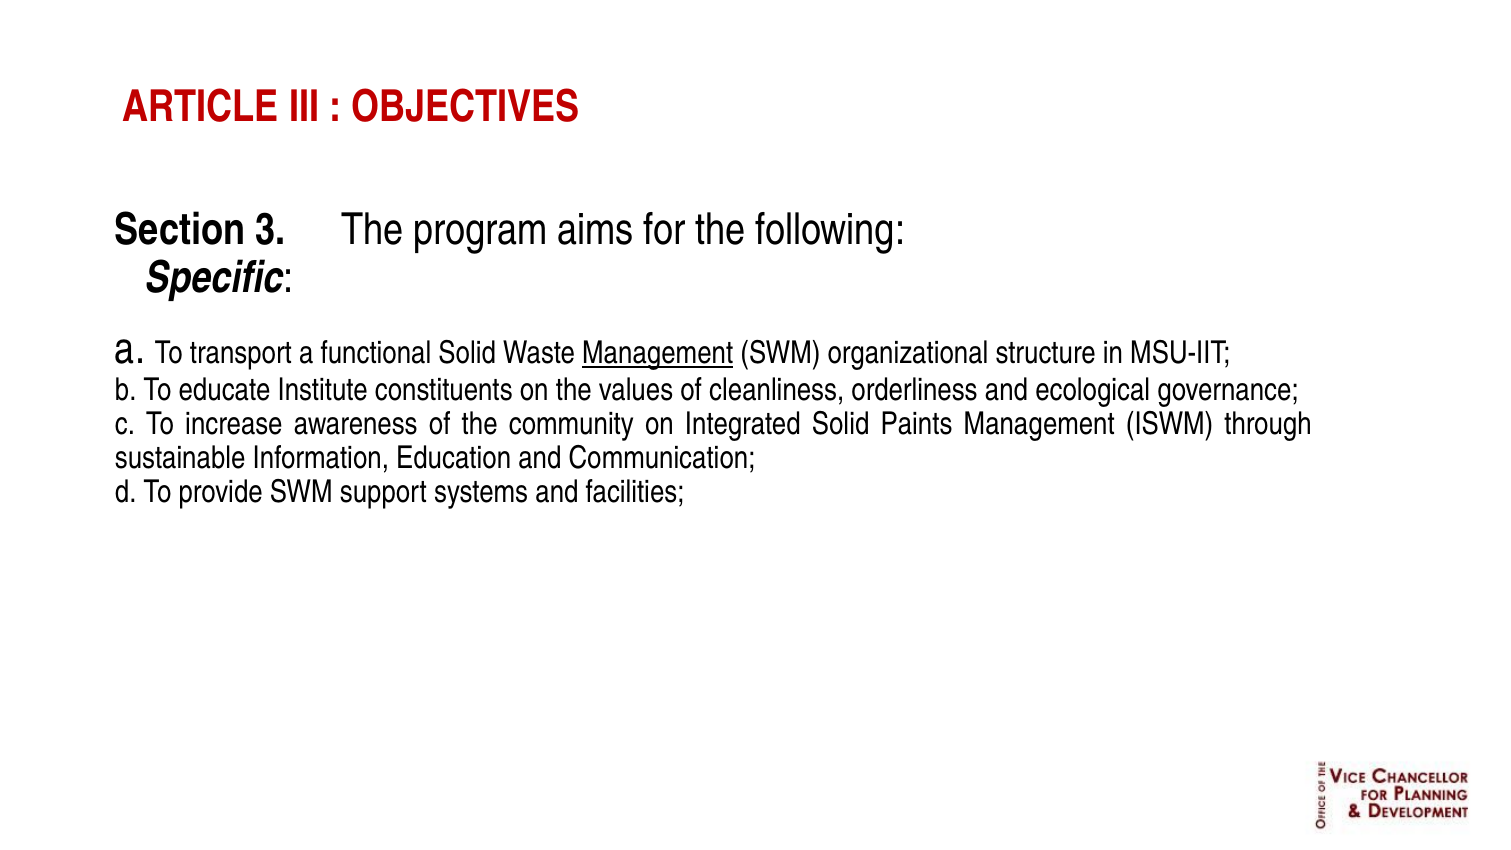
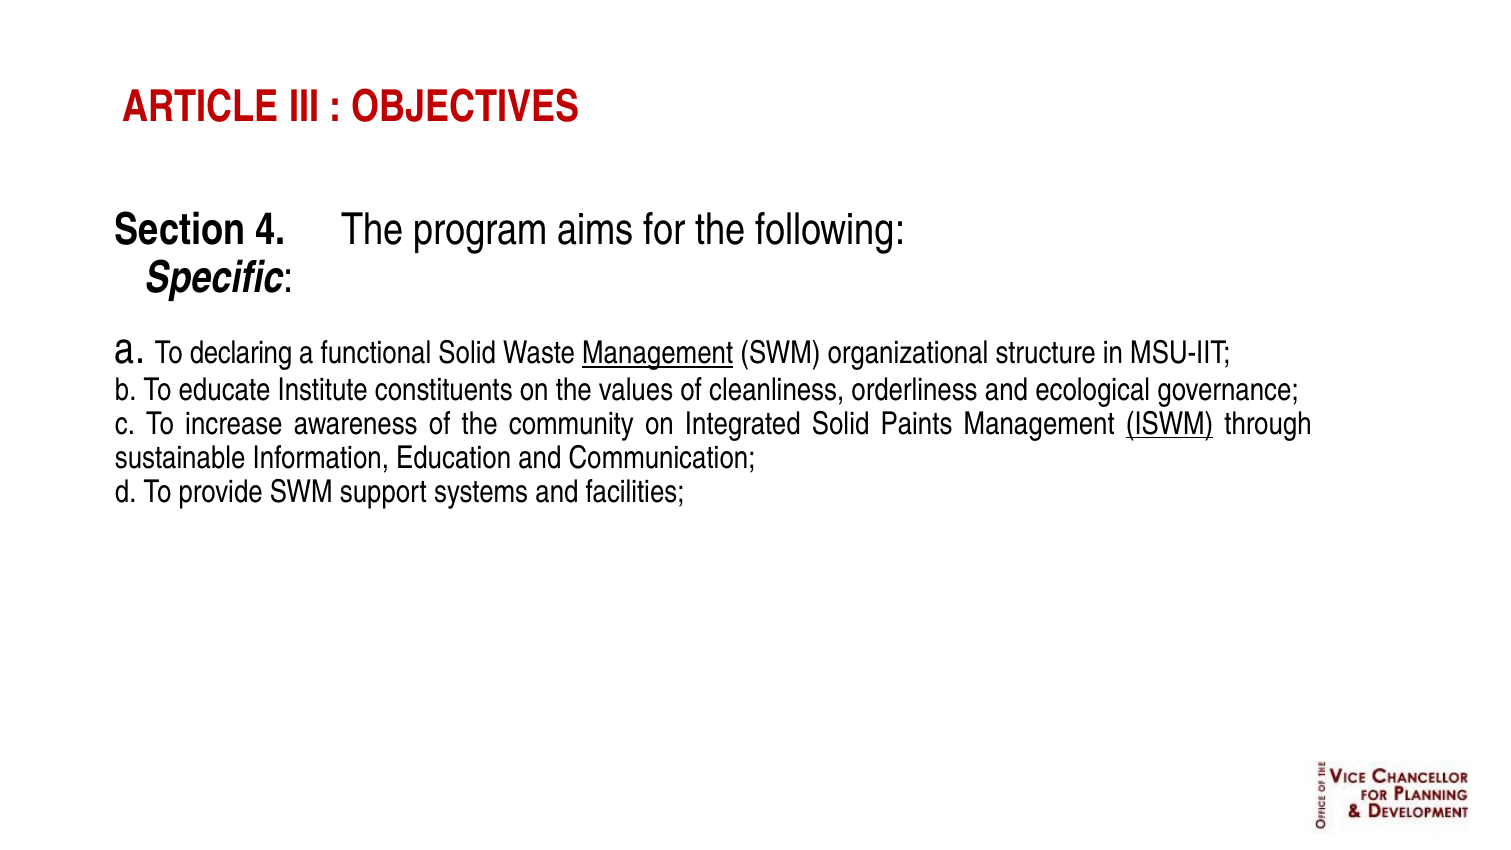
3: 3 -> 4 (270, 230)
transport: transport -> declaring (241, 353)
ISWM underline: none -> present (1170, 424)
